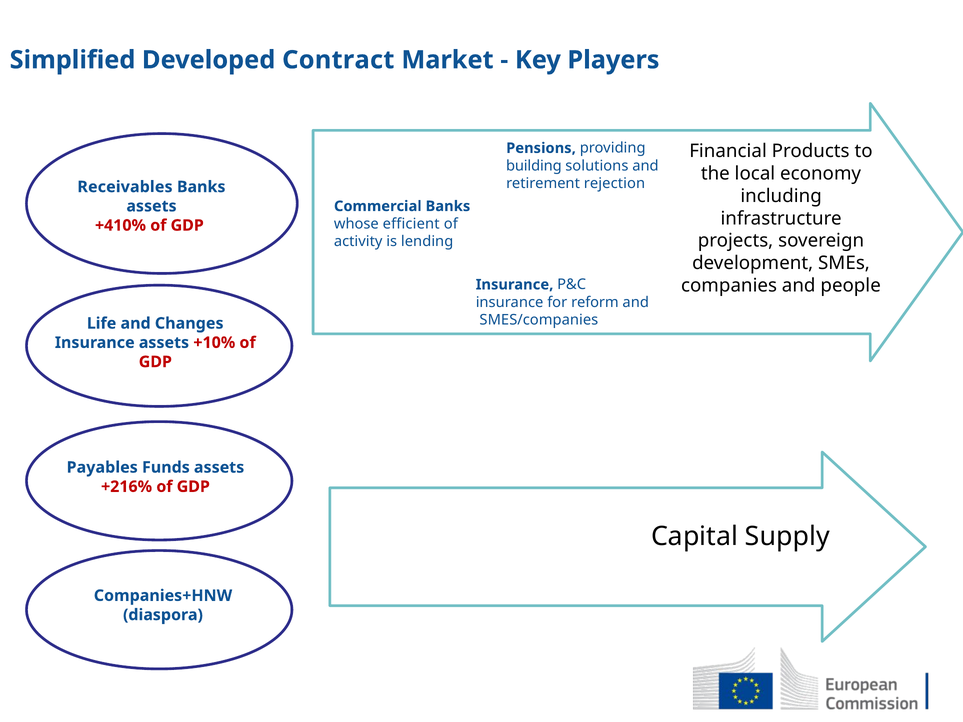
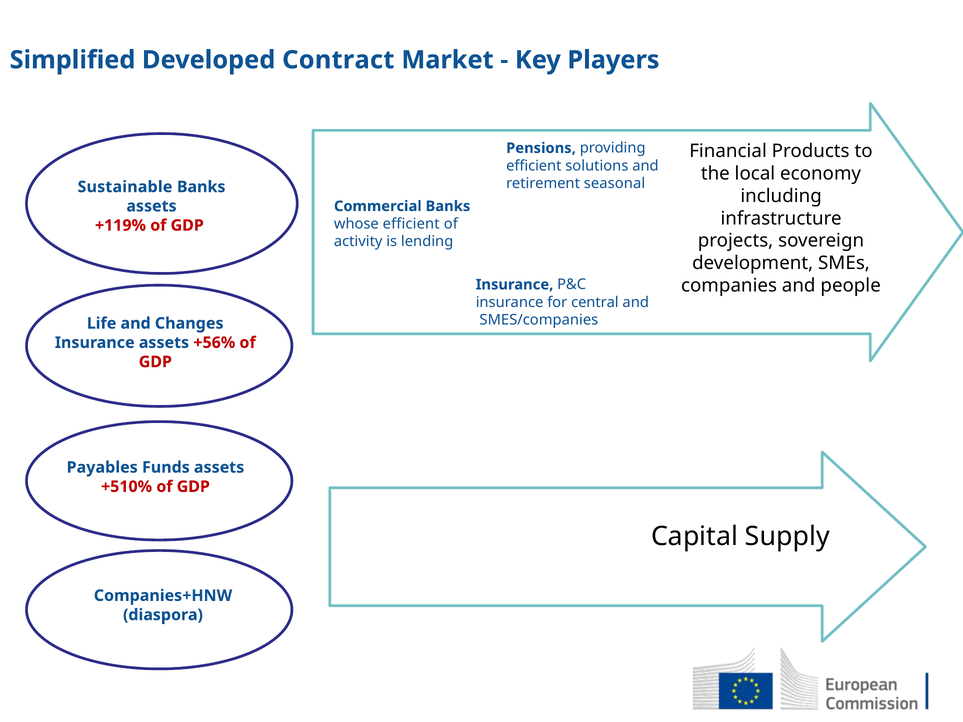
building: building -> efficient (534, 166)
rejection: rejection -> seasonal (614, 183)
Receivables: Receivables -> Sustainable (125, 187)
+410%: +410% -> +119% (120, 225)
reform: reform -> central (595, 302)
+10%: +10% -> +56% (214, 343)
+216%: +216% -> +510% (127, 487)
